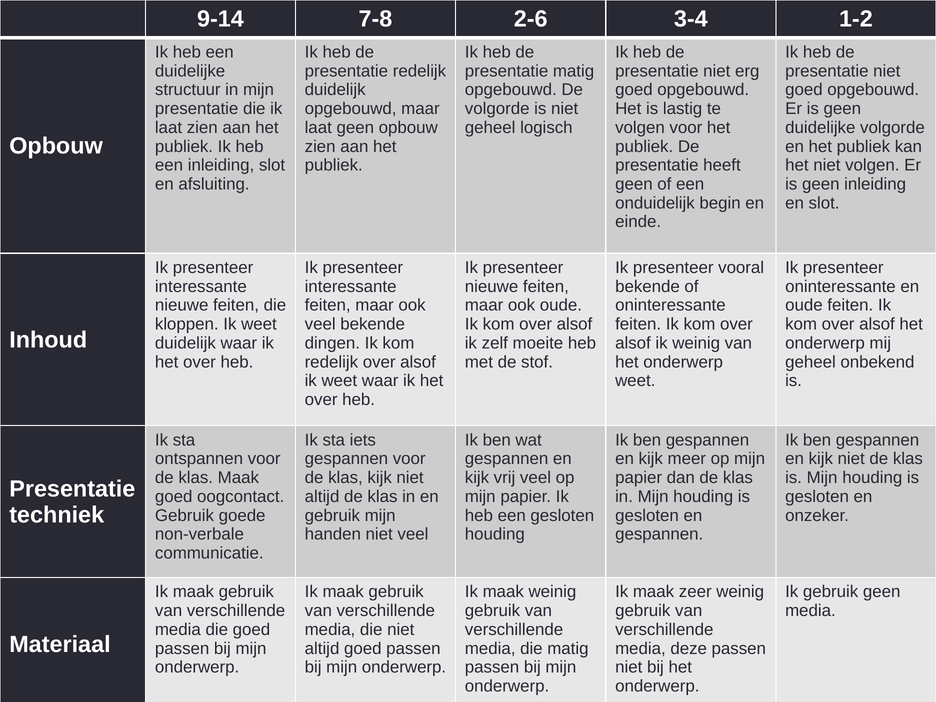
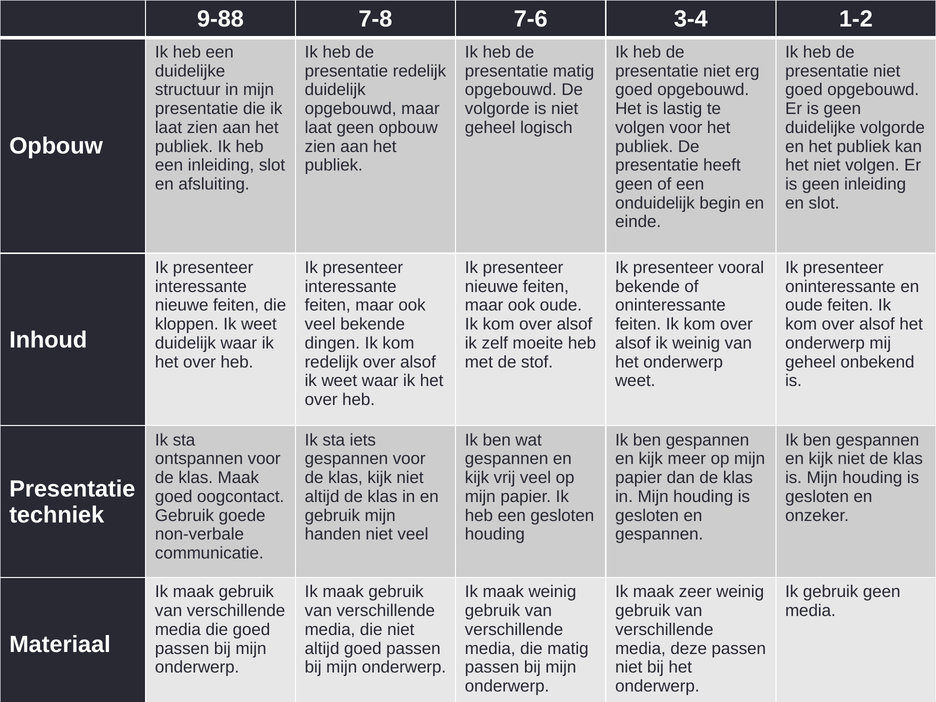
9-14: 9-14 -> 9-88 (220, 19)
2-6: 2-6 -> 7-6 (531, 19)
